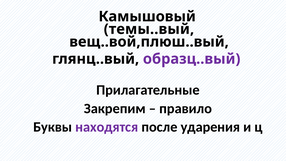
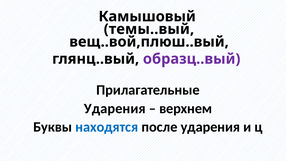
Закрепим: Закрепим -> Ударения (115, 108)
правило: правило -> верхнем (186, 108)
находятся colour: purple -> blue (107, 127)
